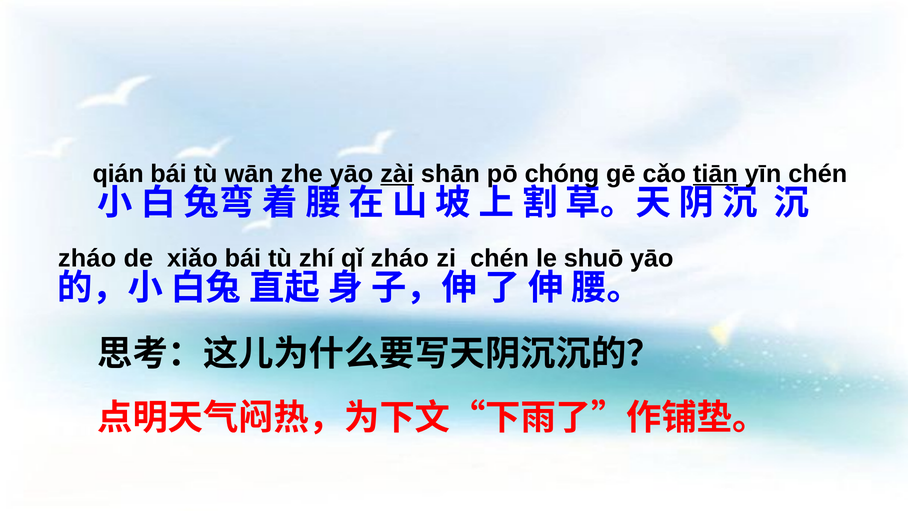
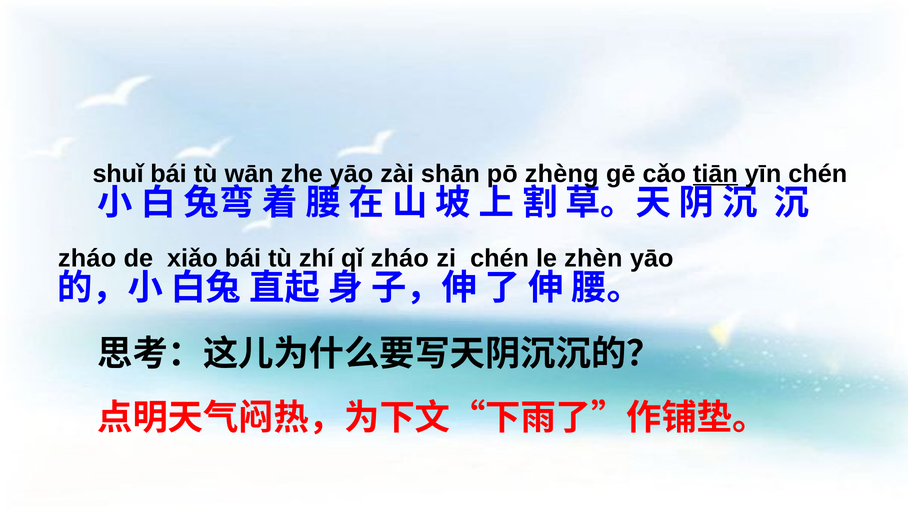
qián: qián -> shuǐ (118, 174)
zài underline: present -> none (397, 174)
chónɡ: chónɡ -> zhènɡ (562, 174)
shuō: shuō -> zhèn (593, 258)
